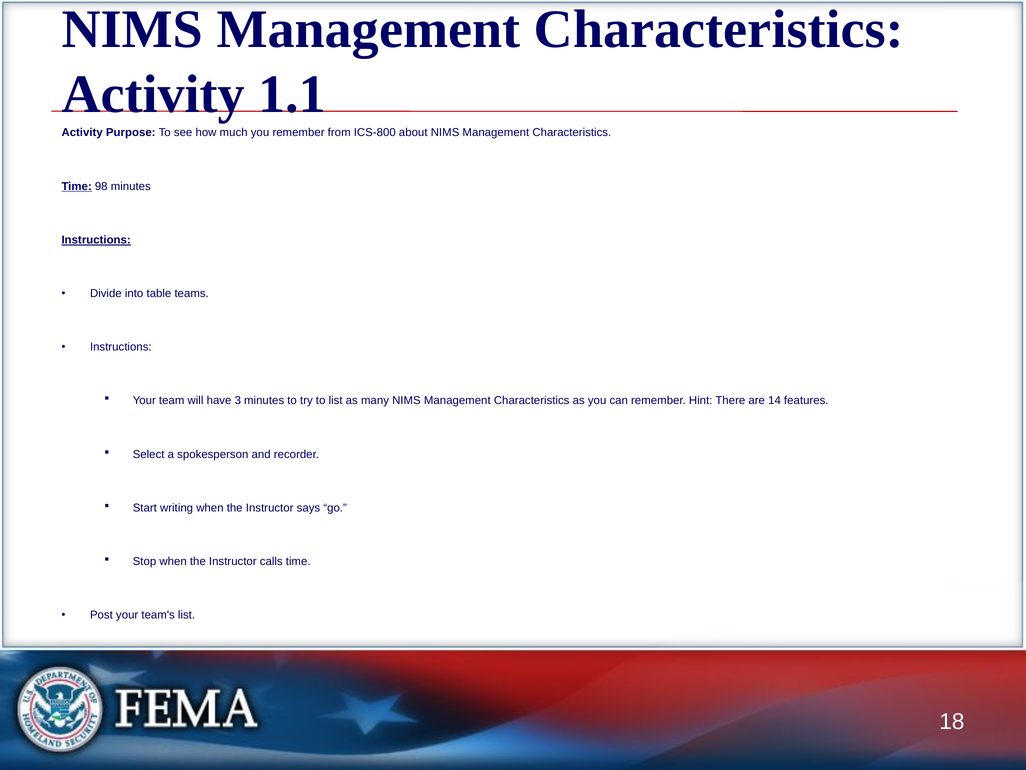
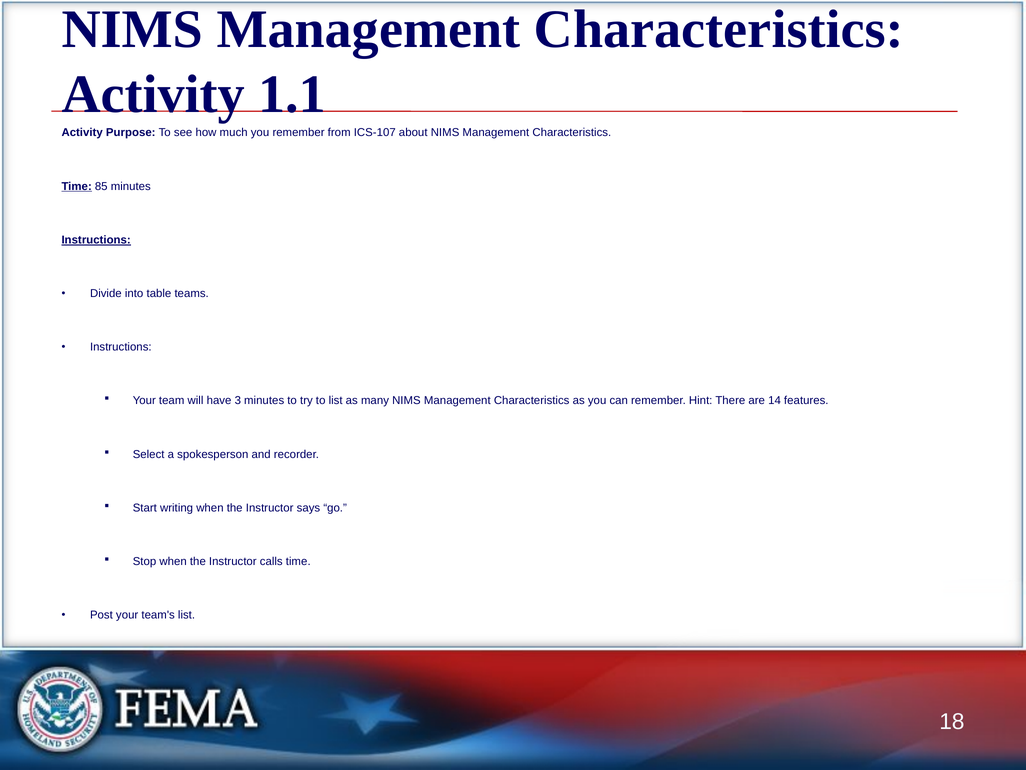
ICS-800: ICS-800 -> ICS-107 (375, 133)
98: 98 -> 85 (101, 186)
